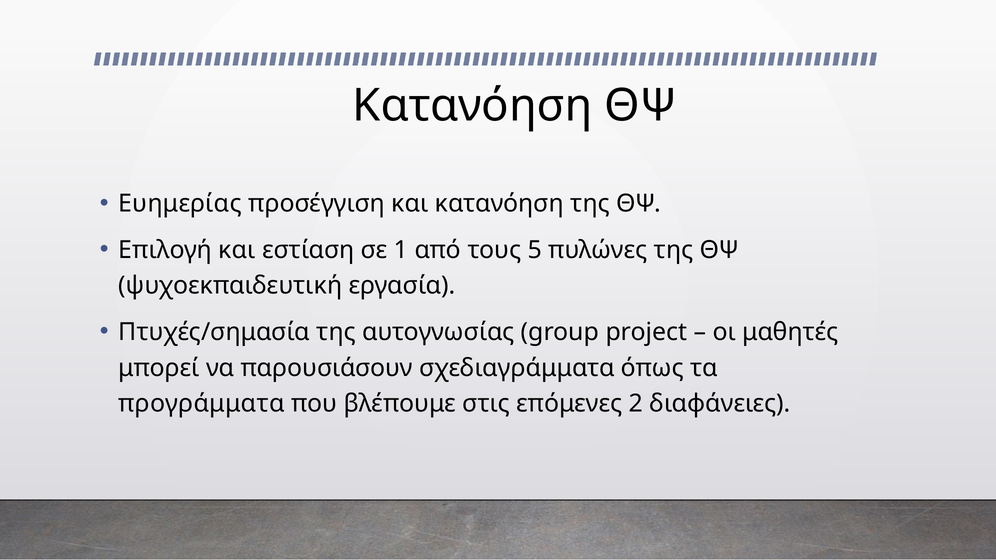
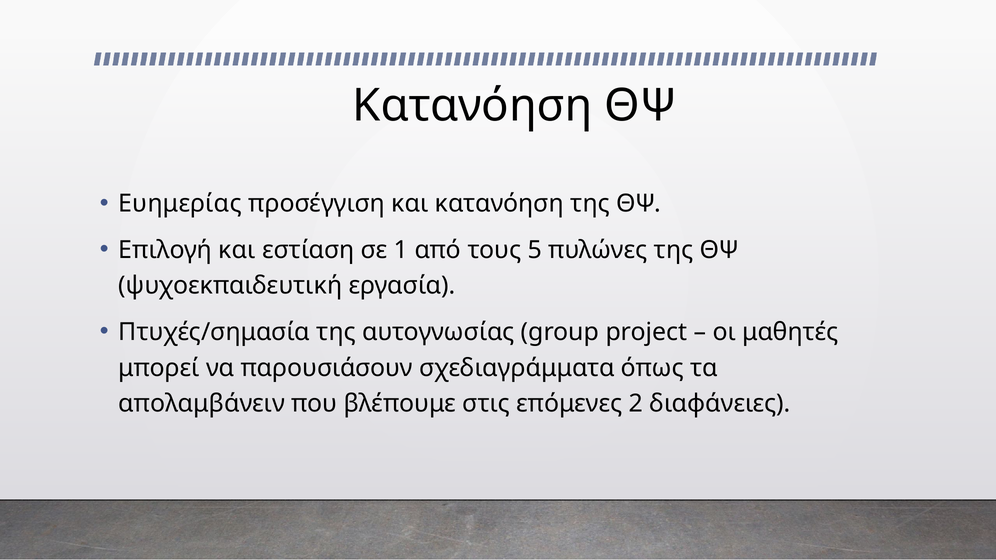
προγράμματα: προγράμματα -> απολαμβάνειν (202, 404)
